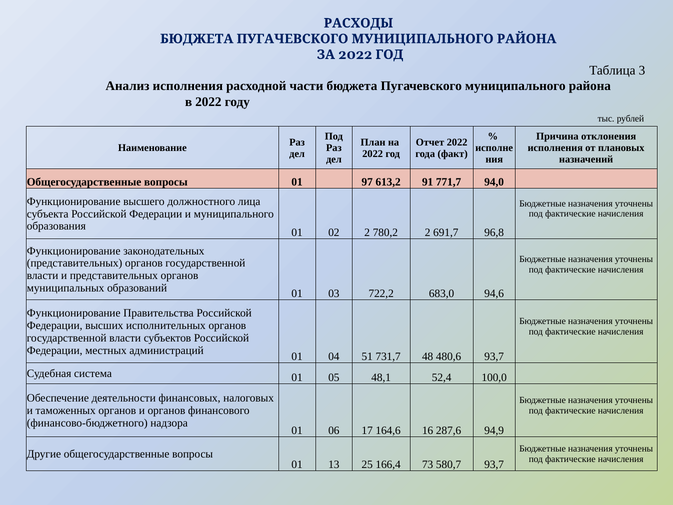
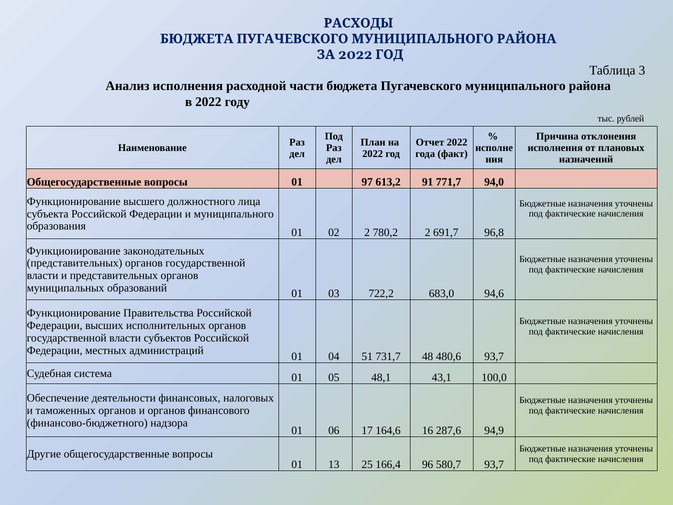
52,4: 52,4 -> 43,1 (442, 378)
73: 73 -> 96 (428, 464)
